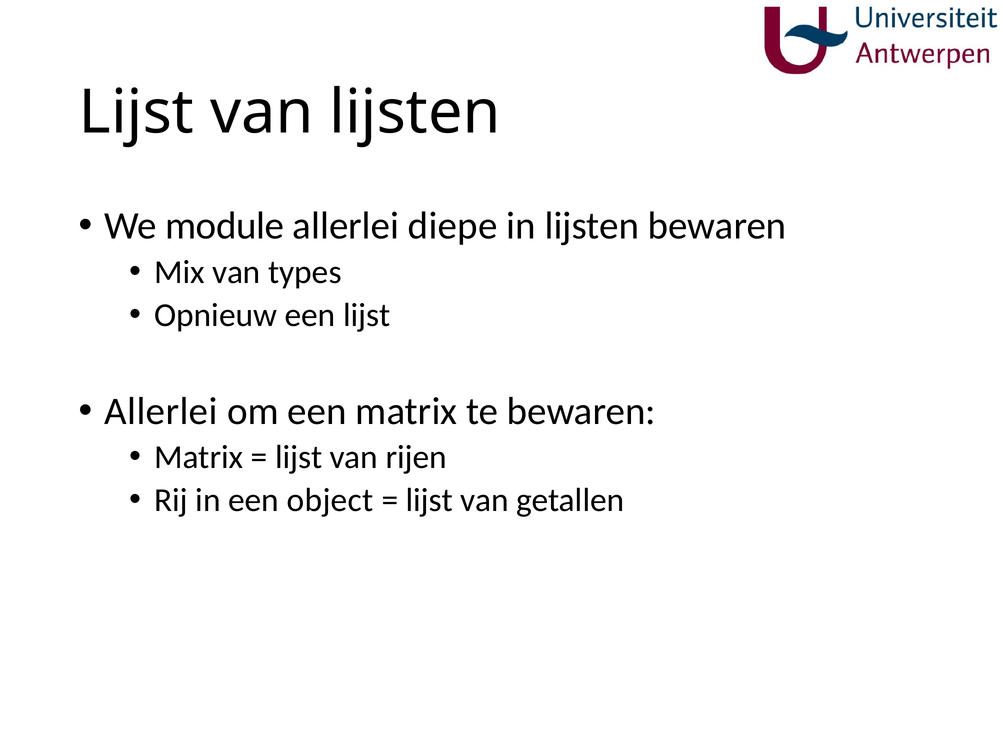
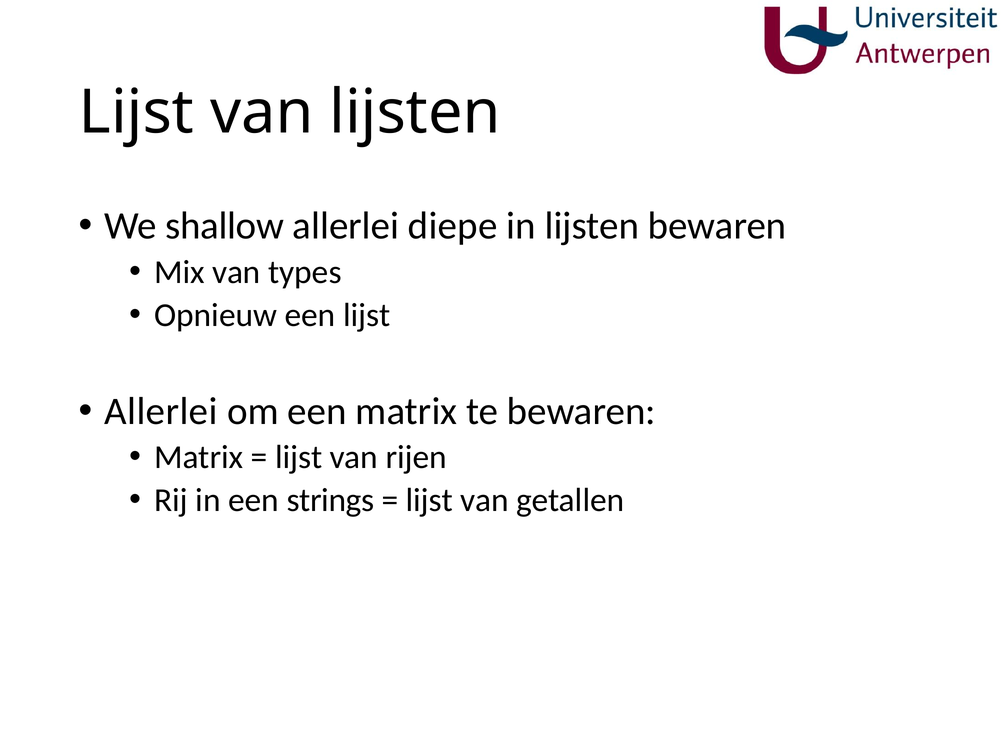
module: module -> shallow (225, 226)
object: object -> strings (330, 500)
